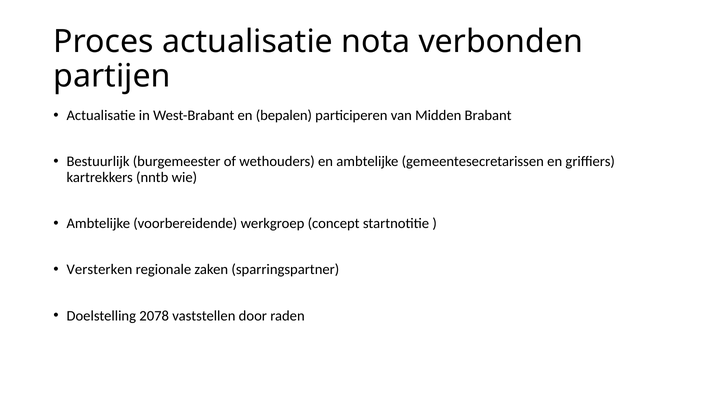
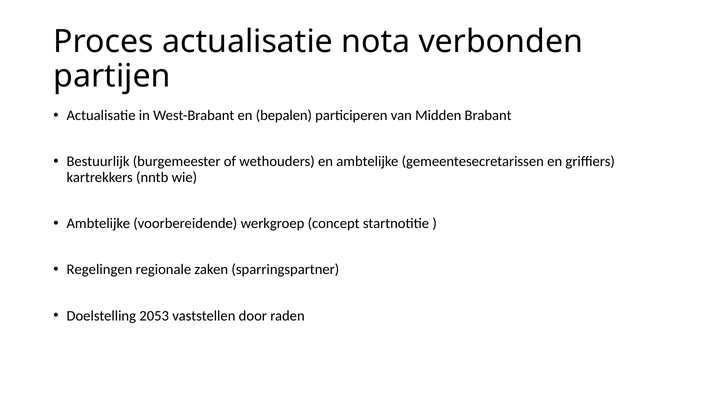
Versterken: Versterken -> Regelingen (99, 270)
2078: 2078 -> 2053 (154, 316)
